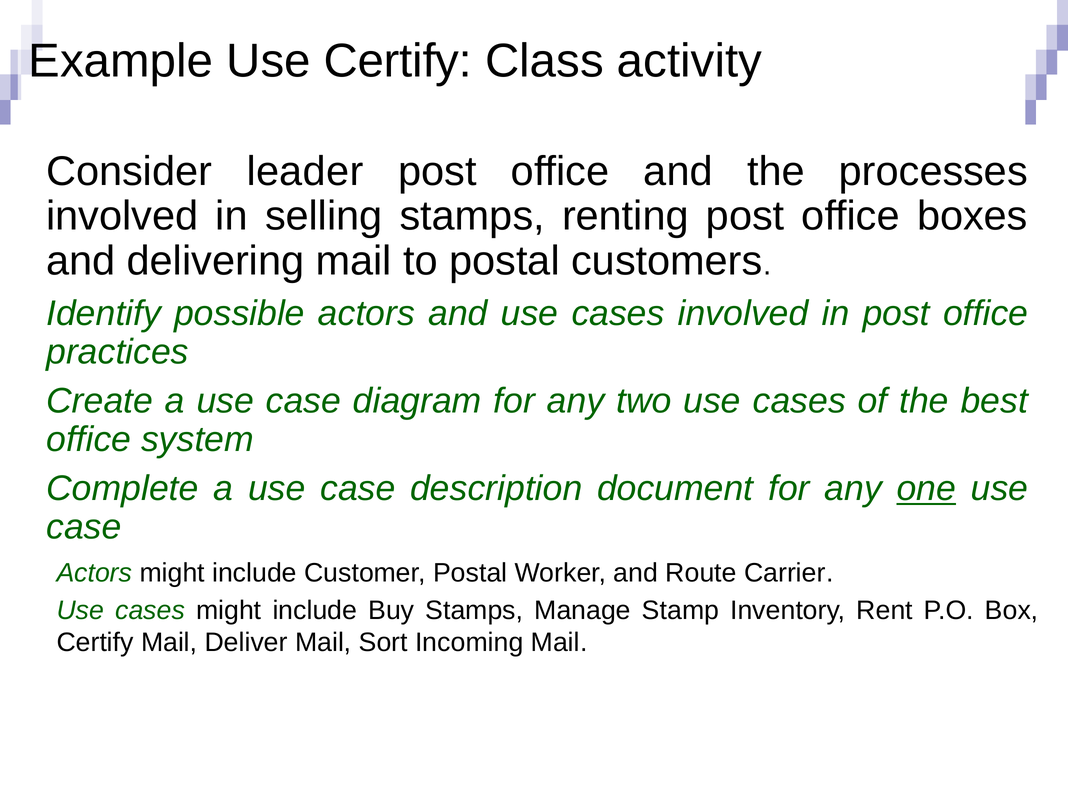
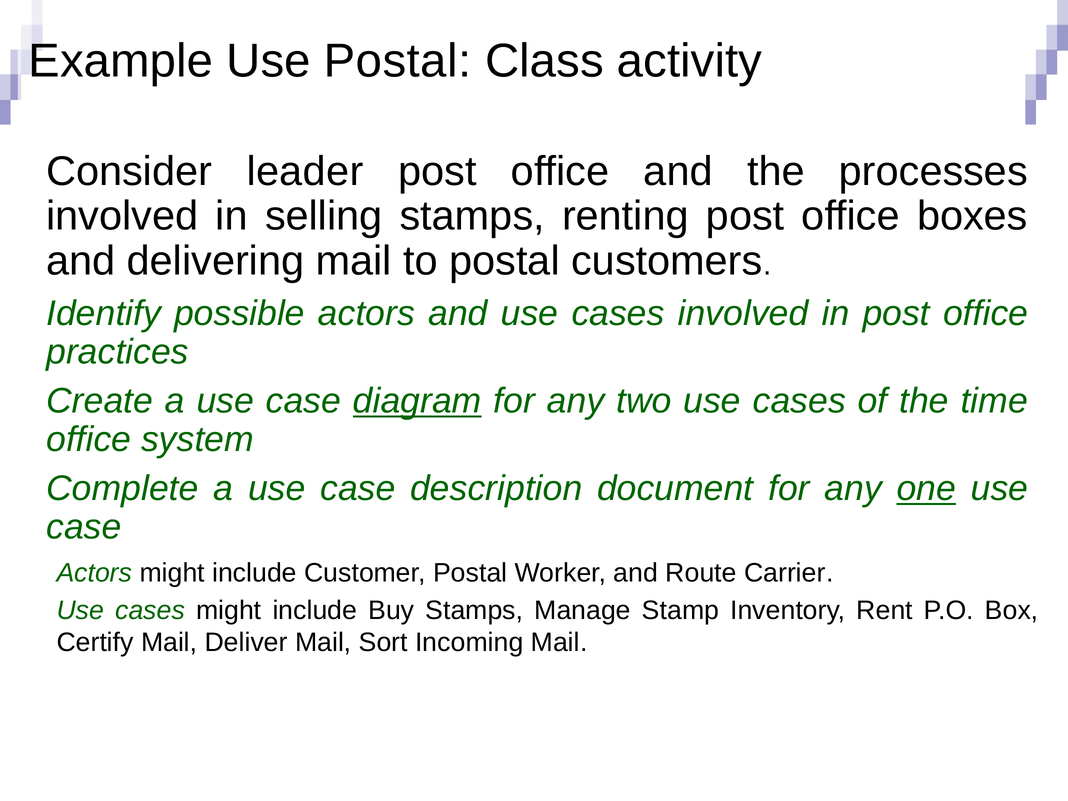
Use Certify: Certify -> Postal (398, 61)
diagram underline: none -> present (417, 401)
best: best -> time (994, 401)
